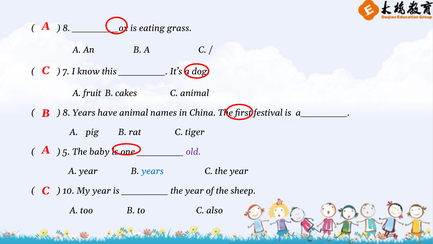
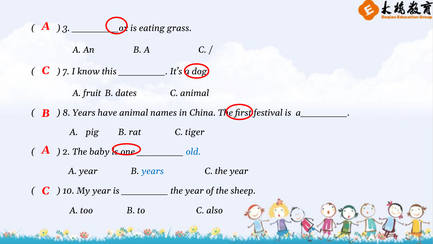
8: 8 -> 3 (66, 28)
cakes: cakes -> dates (126, 93)
5: 5 -> 2 (66, 152)
old colour: purple -> blue (193, 152)
